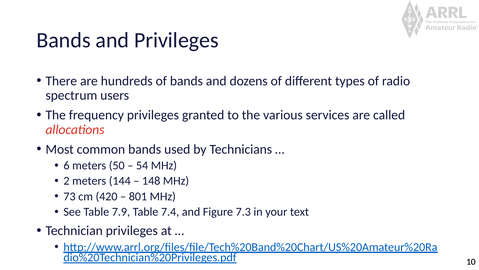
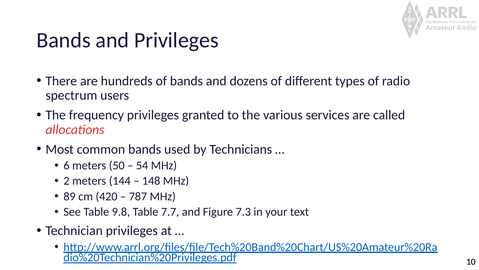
73: 73 -> 89 (70, 196)
801: 801 -> 787 (138, 196)
7.9: 7.9 -> 9.8 (121, 211)
7.4: 7.4 -> 7.7 (170, 211)
